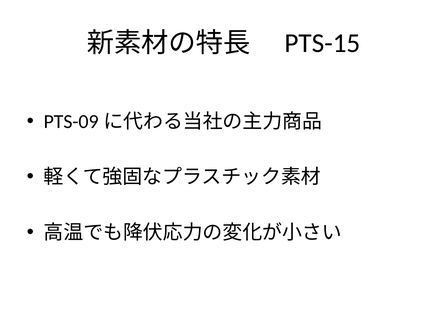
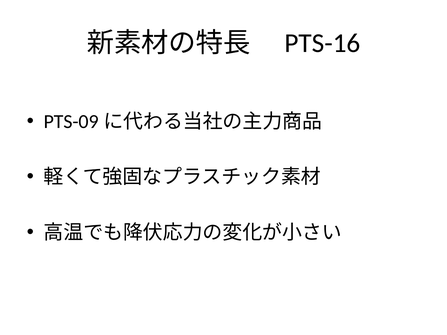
PTS-15: PTS-15 -> PTS-16 (322, 43)
